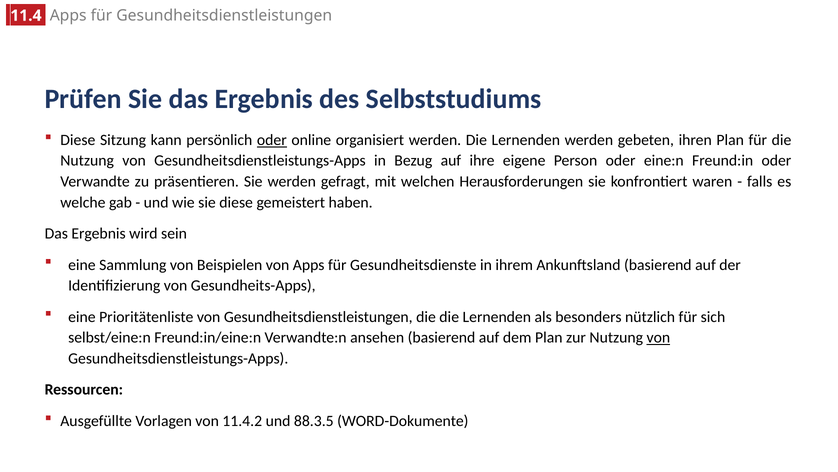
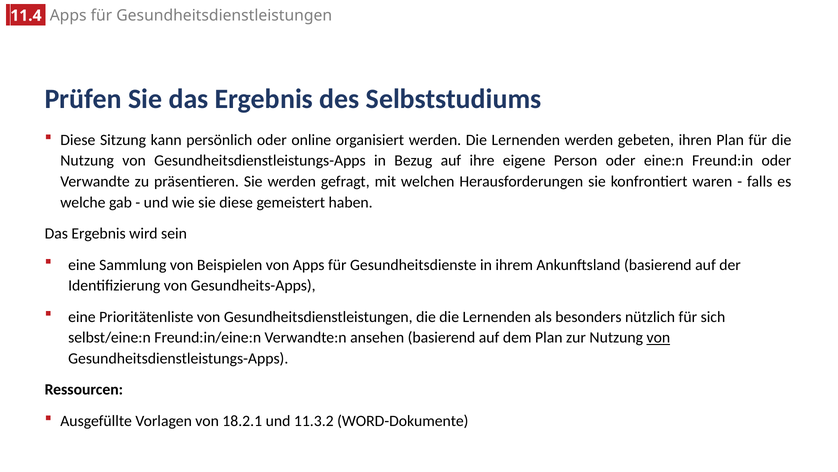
oder underline: present -> none (272, 140)
11.4.2: 11.4.2 -> 18.2.1 (242, 420)
88.3.5: 88.3.5 -> 11.3.2 (314, 420)
